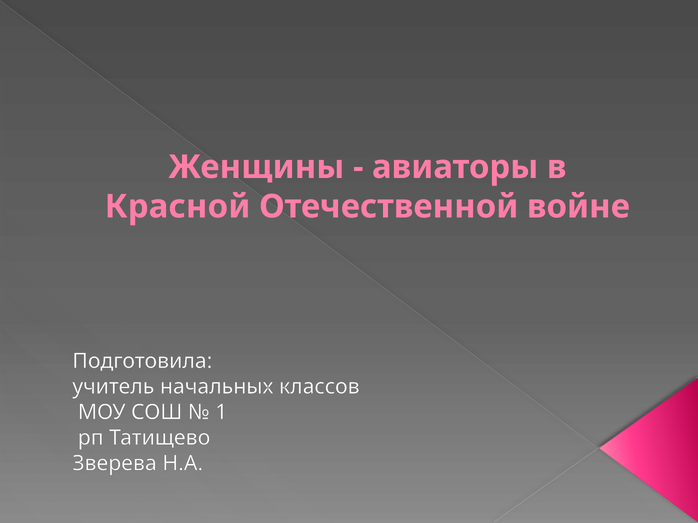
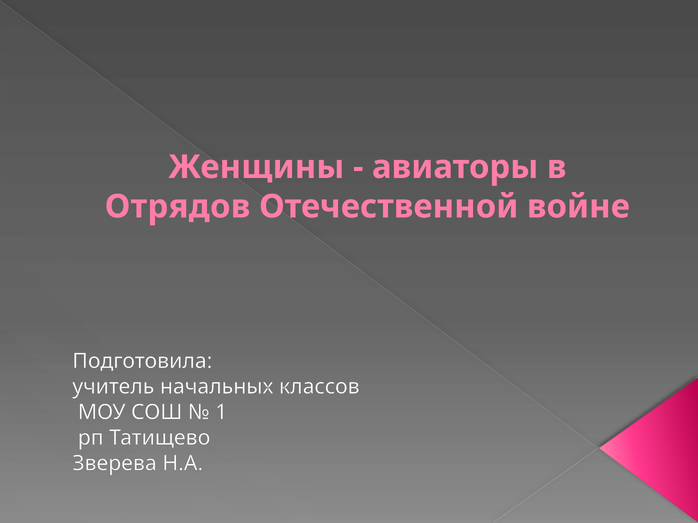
Красной: Красной -> Отрядов (178, 207)
